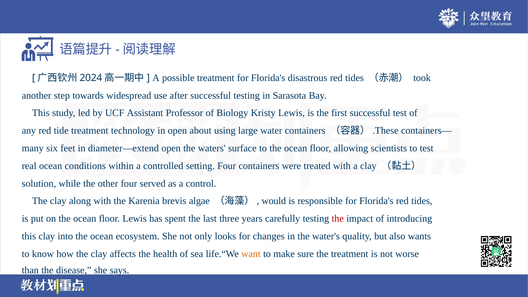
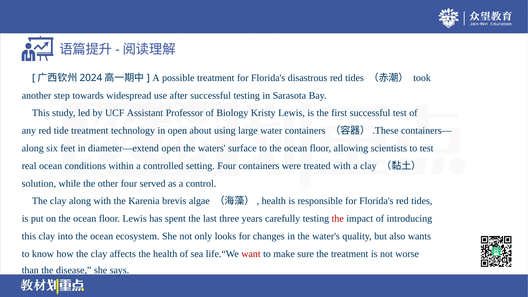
many: many -> along (33, 148)
would: would -> health (274, 201)
want colour: orange -> red (251, 254)
